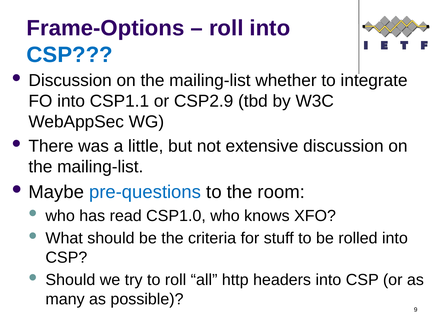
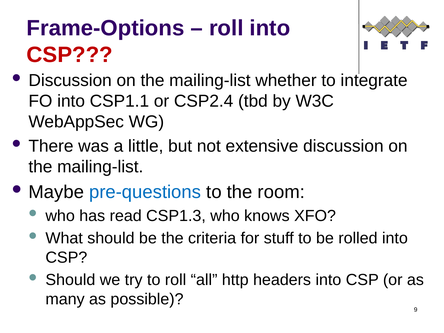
CSP colour: blue -> red (70, 55)
CSP2.9: CSP2.9 -> CSP2.4 (204, 101)
CSP1.0: CSP1.0 -> CSP1.3 (176, 216)
